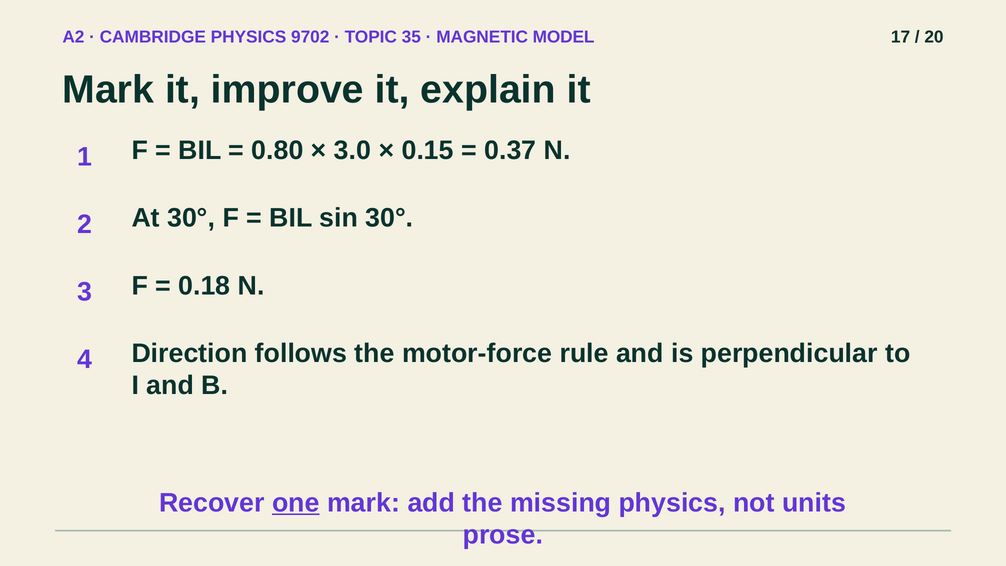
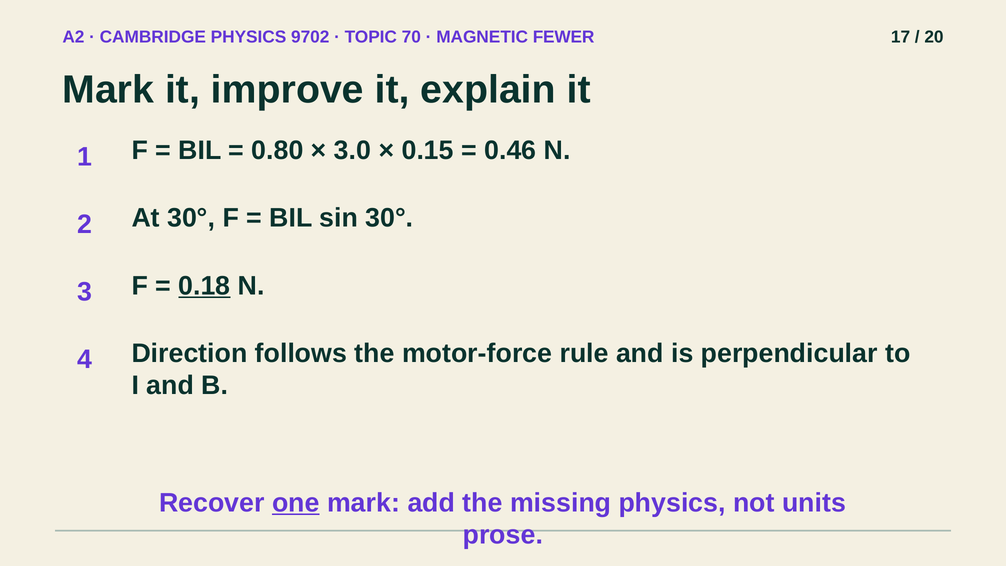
35: 35 -> 70 (411, 37)
MODEL: MODEL -> FEWER (564, 37)
0.37: 0.37 -> 0.46 (510, 151)
0.18 underline: none -> present (204, 286)
